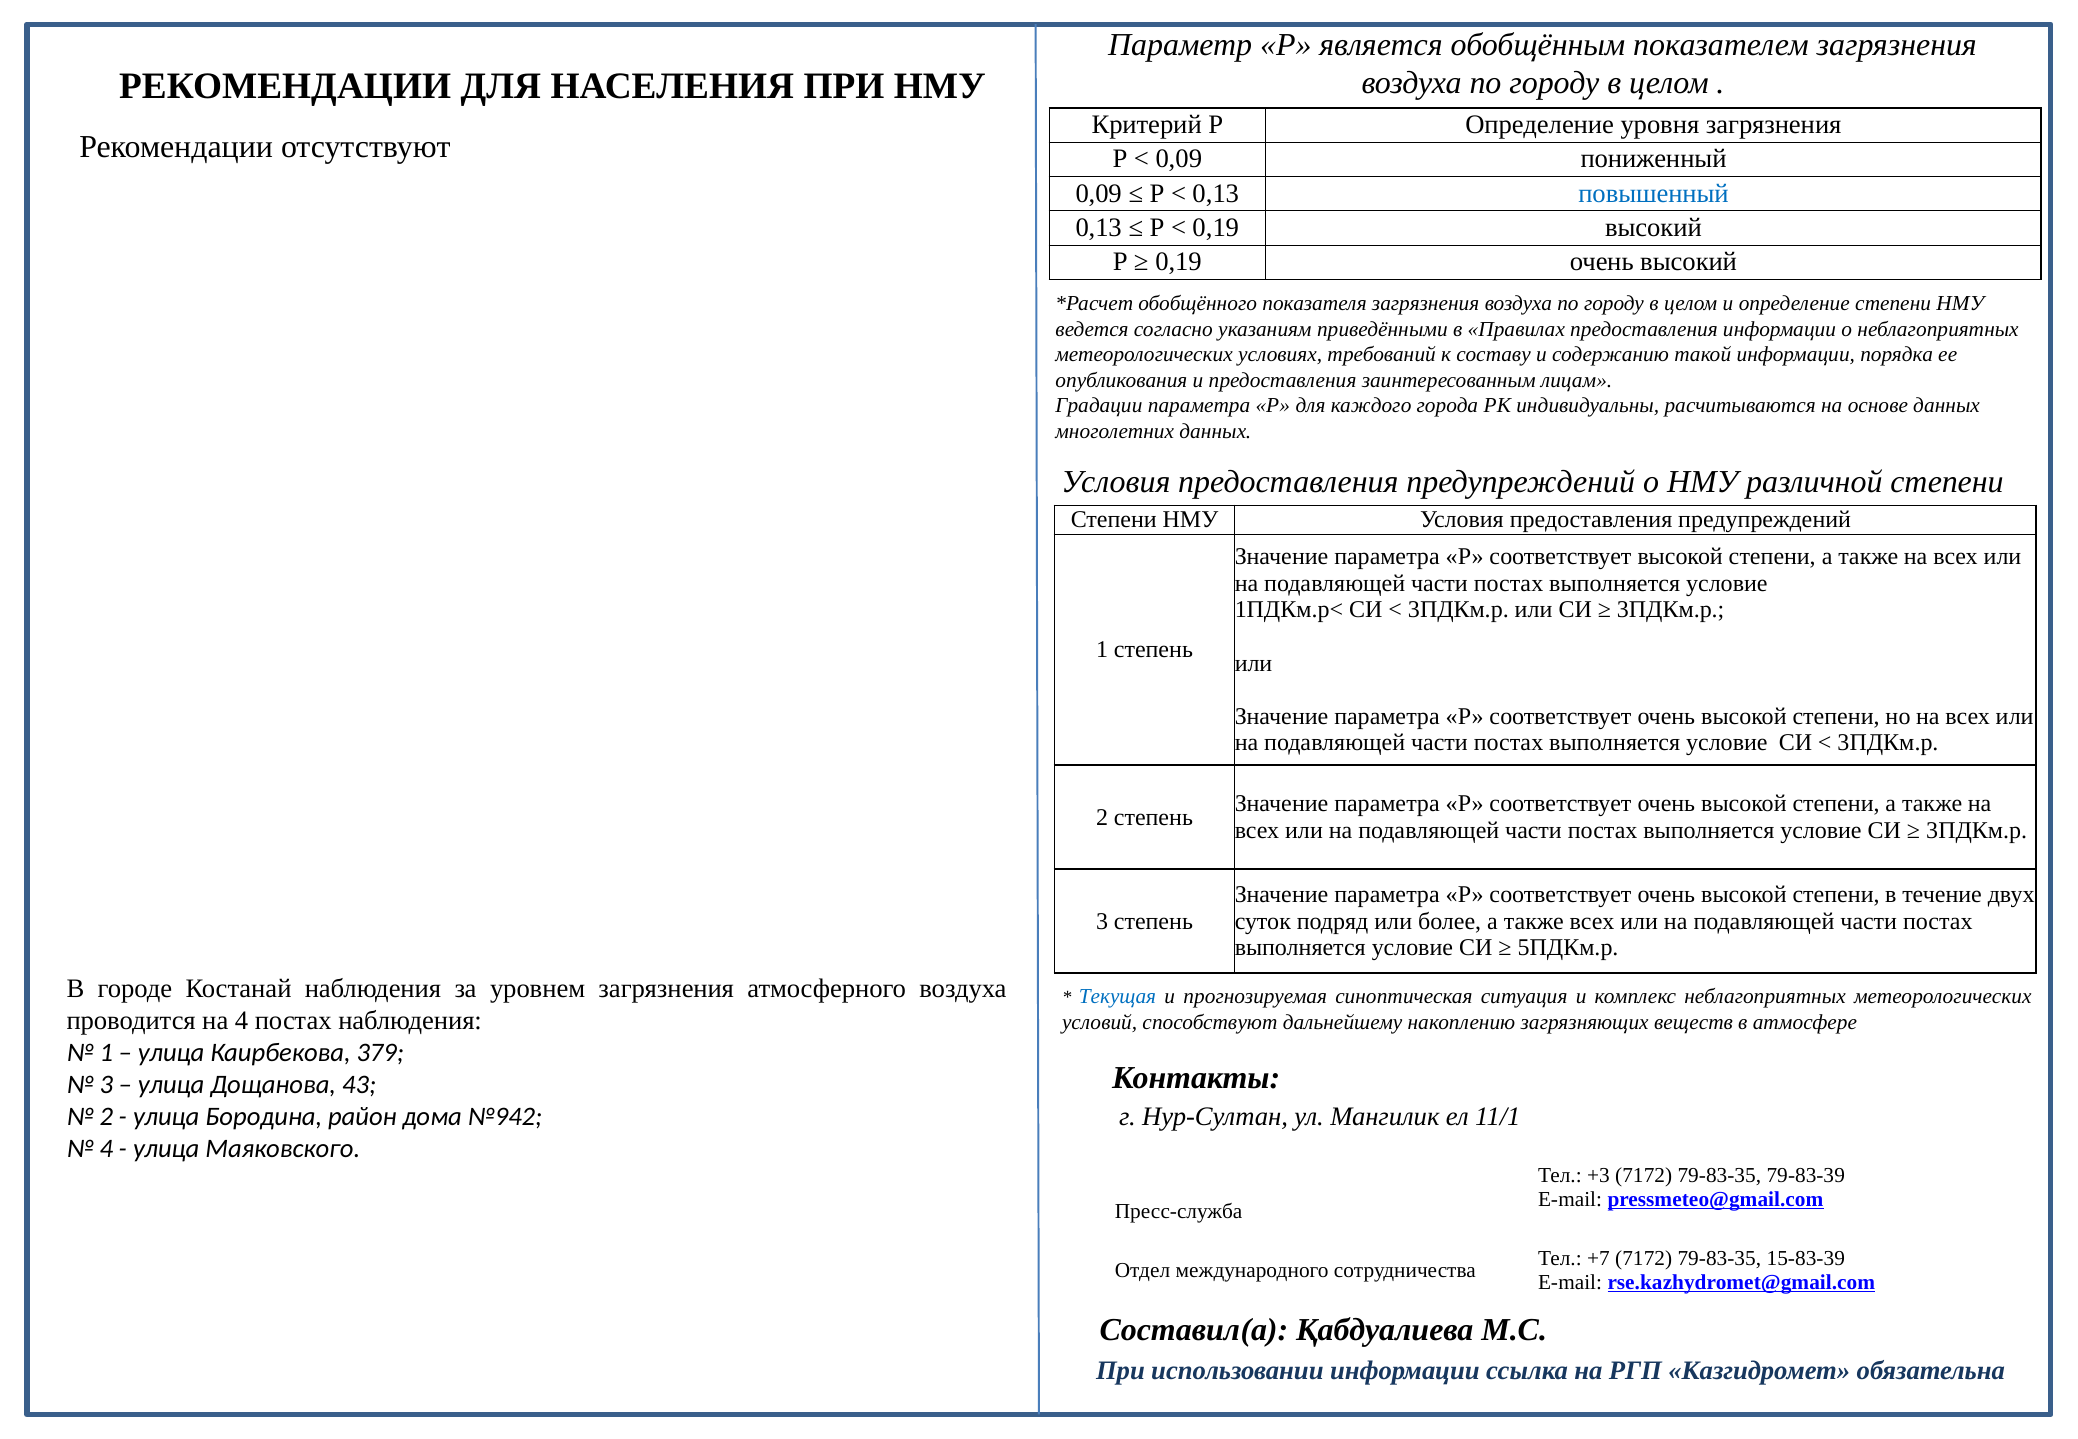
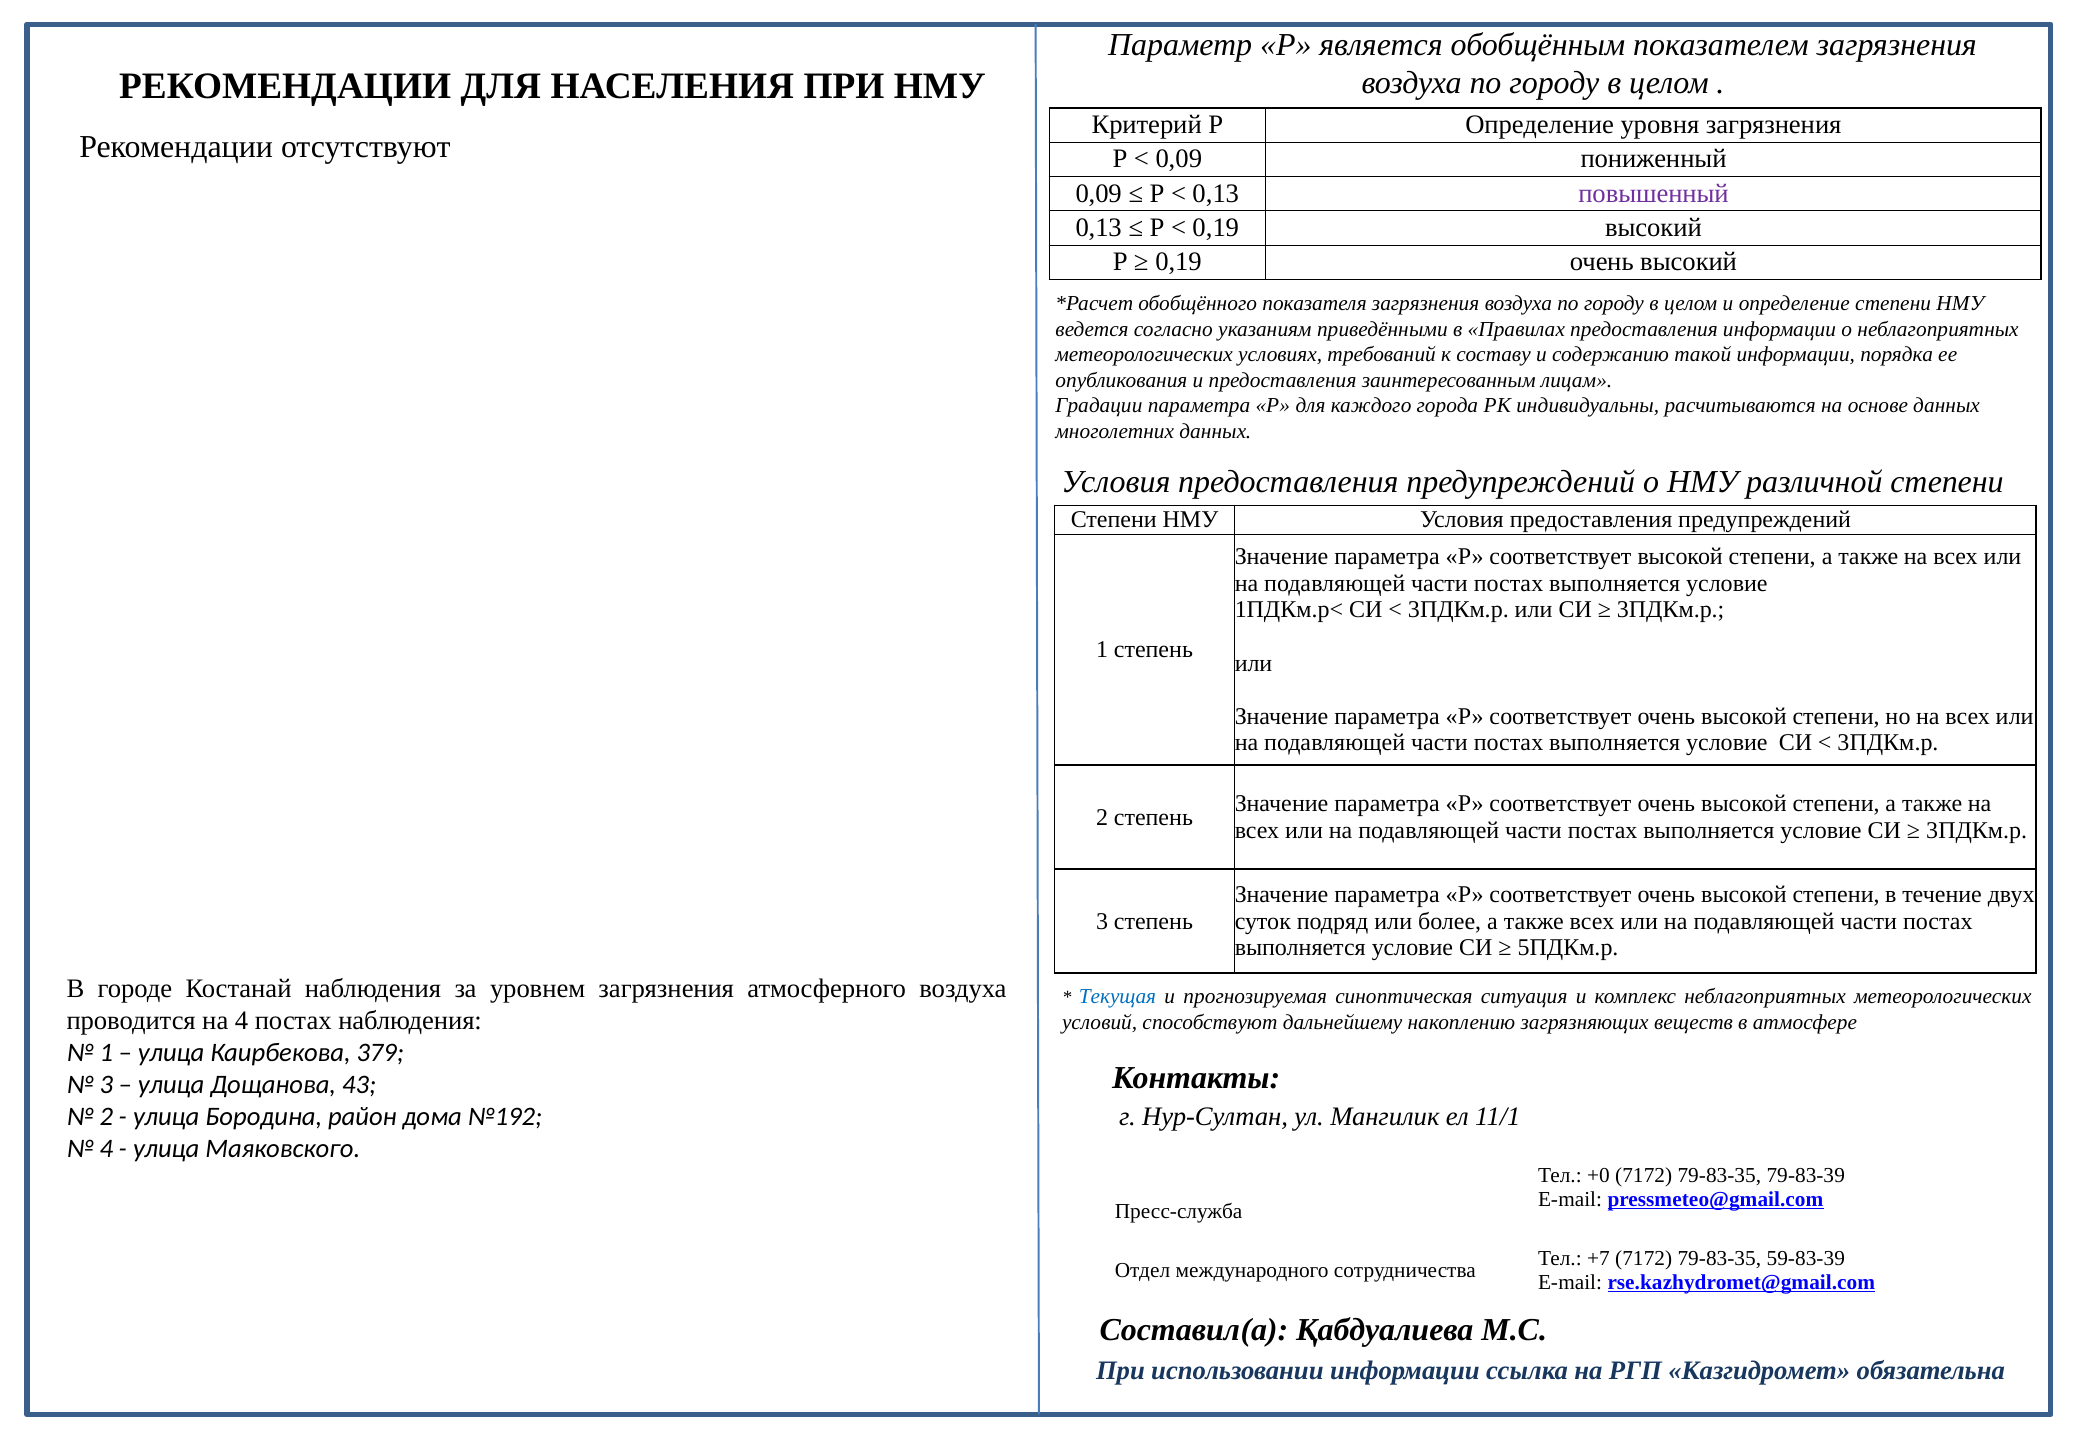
повышенный colour: blue -> purple (1654, 193)
№942: №942 -> №192 (505, 1117)
+3: +3 -> +0 (1598, 1175)
15-83-39: 15-83-39 -> 59-83-39 (1806, 1258)
